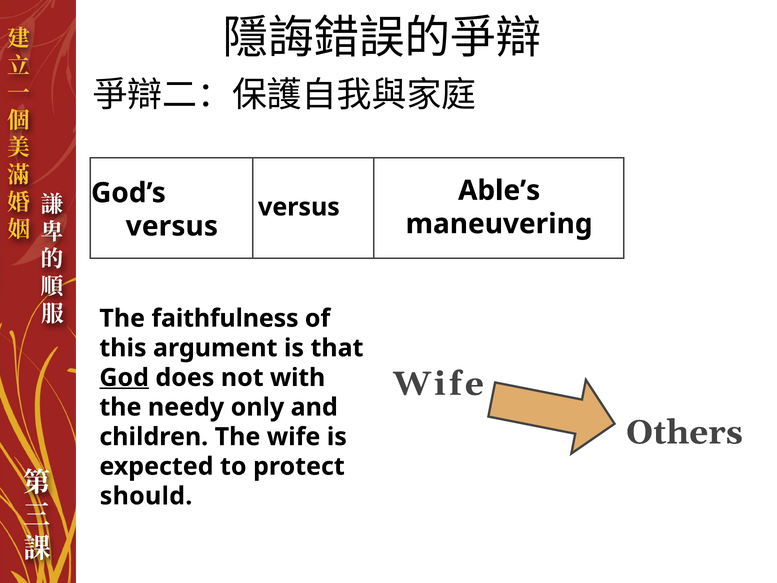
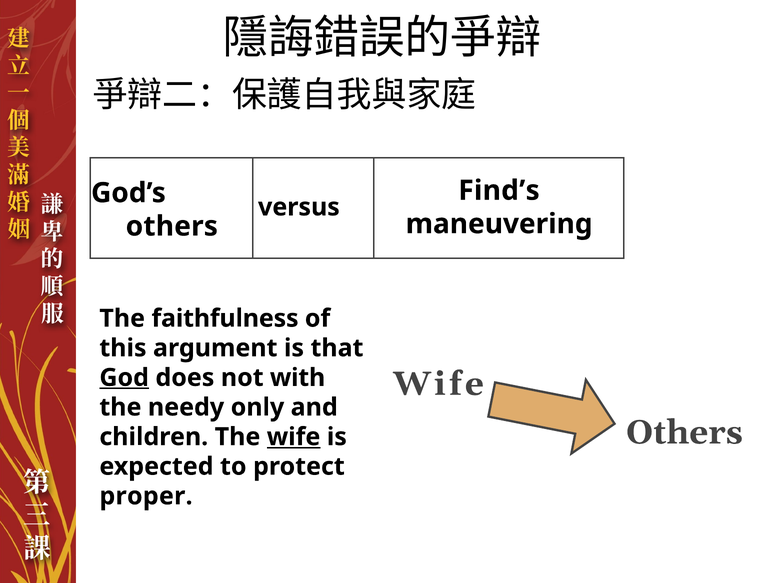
Able’s: Able’s -> Find’s (499, 190)
versus: versus -> others (172, 226)
wife underline: none -> present (294, 437)
should: should -> proper (146, 496)
